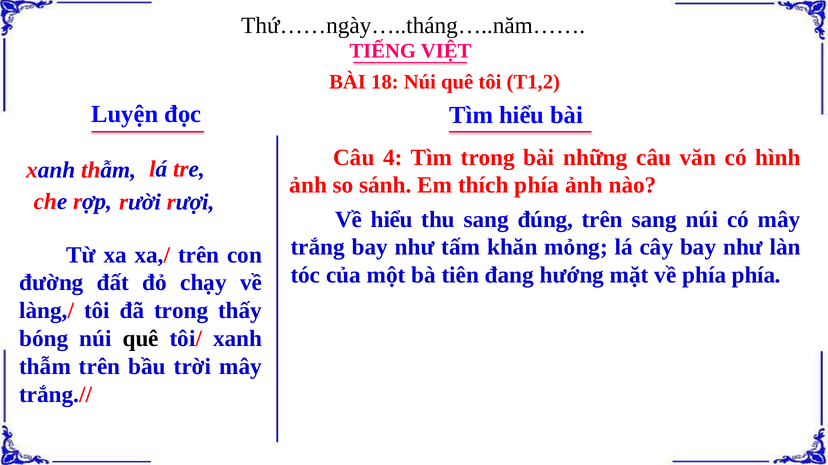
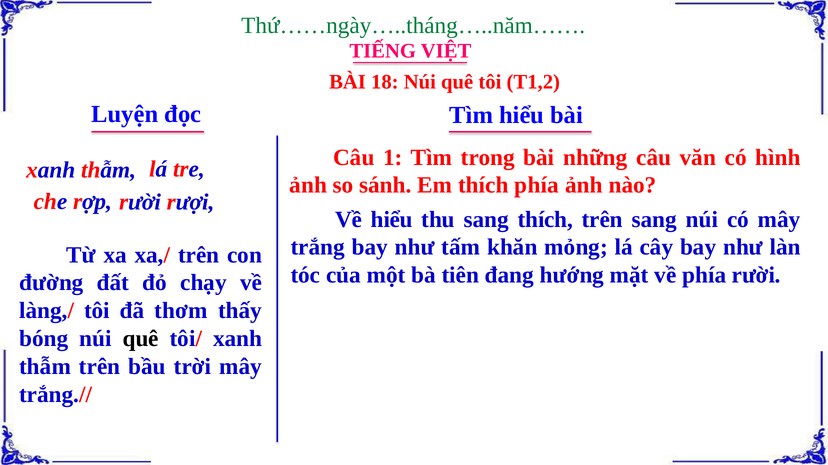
Thứ……ngày…..tháng…..năm…… colour: black -> green (413, 25)
4: 4 -> 1 (393, 157)
sang đúng: đúng -> thích (545, 219)
phía phía: phía -> rười (756, 275)
đã trong: trong -> thơm (181, 311)
